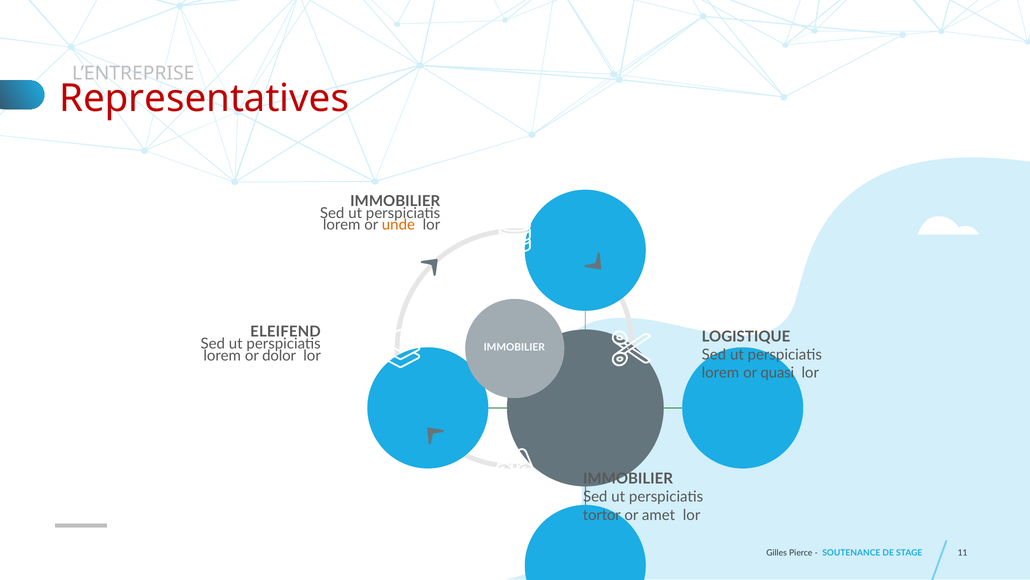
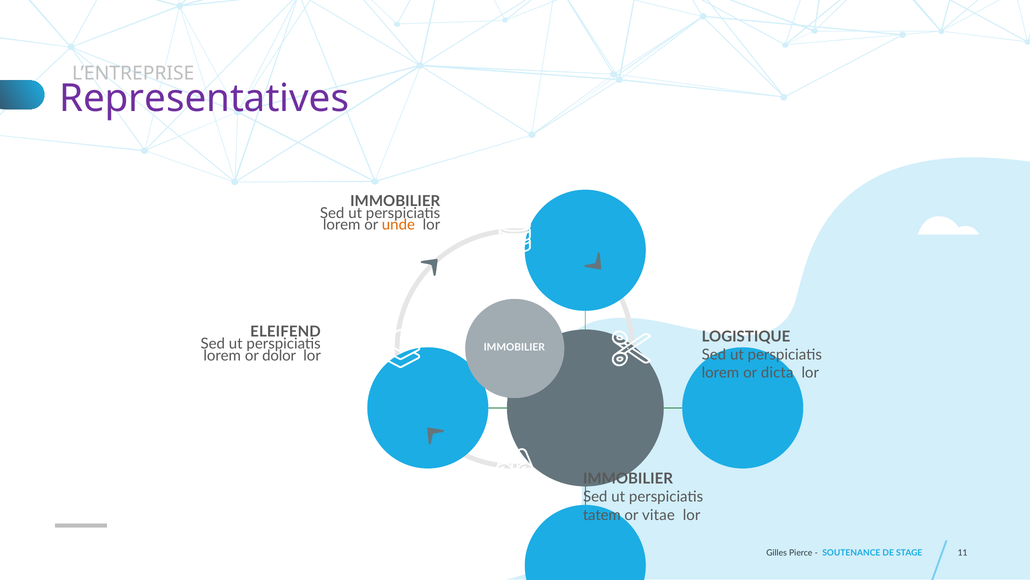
Representatives colour: red -> purple (204, 99)
quasi: quasi -> dicta (777, 373)
tortor: tortor -> tatem (602, 515)
amet: amet -> vitae (658, 515)
